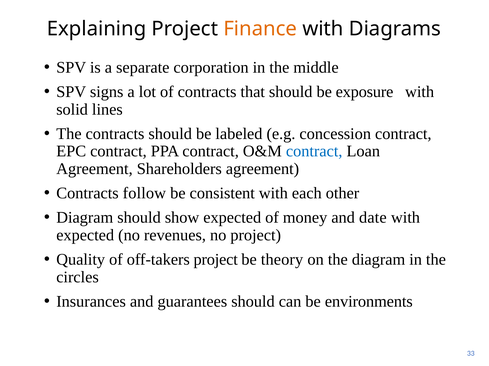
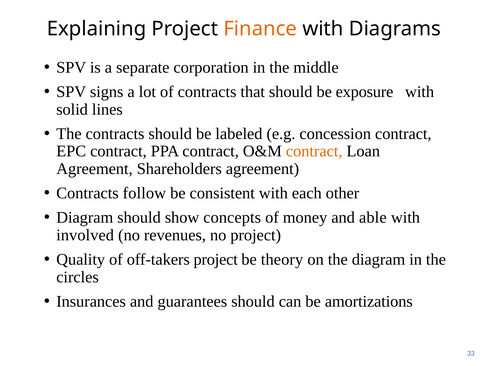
contract colour: blue -> orange (314, 152)
show expected: expected -> concepts (232, 218)
date: date -> able (373, 218)
expected: expected -> involved (85, 236)
environments: environments -> amortizations (369, 302)
